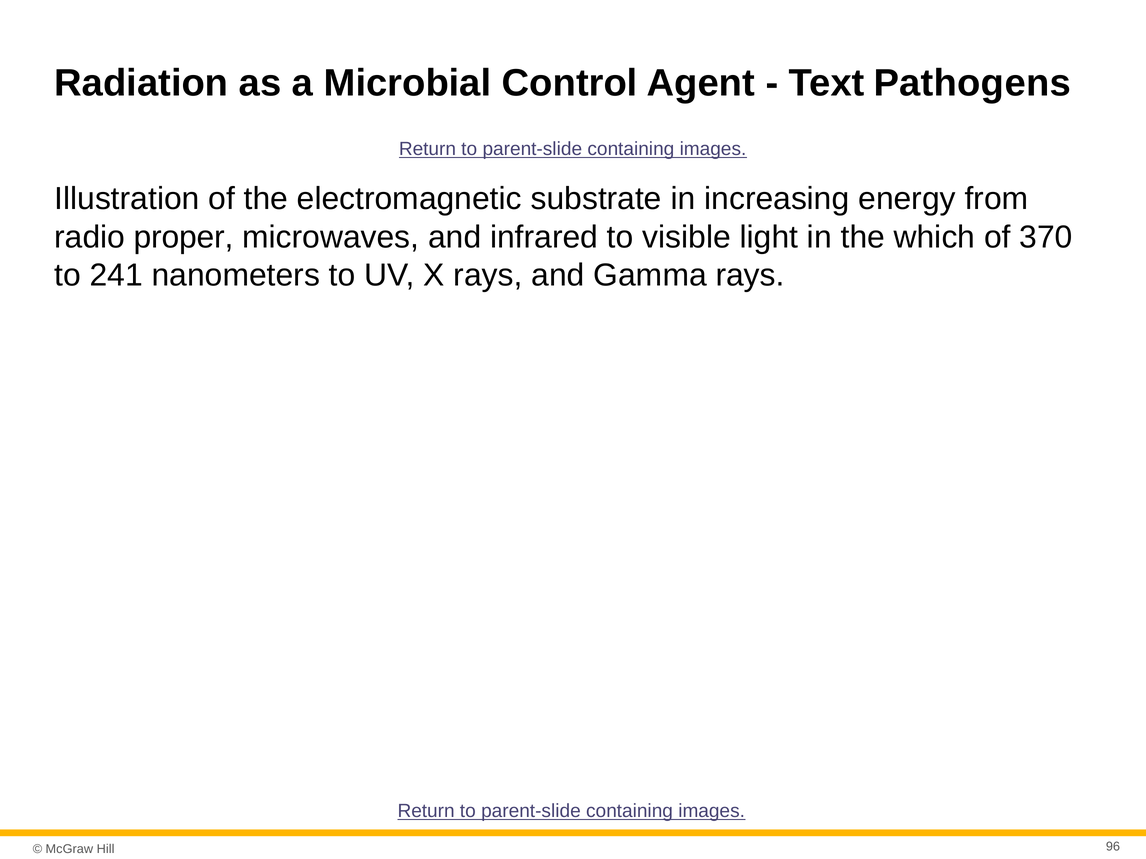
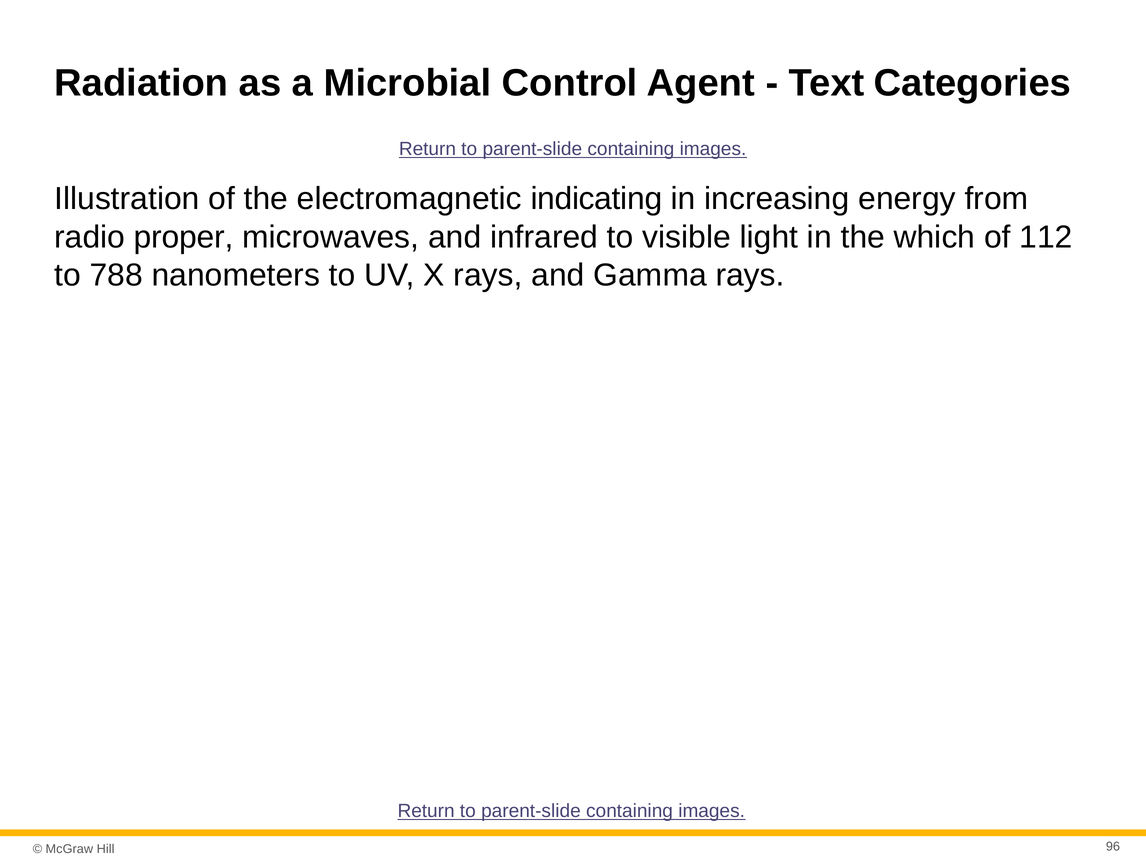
Pathogens: Pathogens -> Categories (972, 83)
substrate: substrate -> indicating (596, 199)
370: 370 -> 112 (1046, 237)
241: 241 -> 788 (116, 275)
